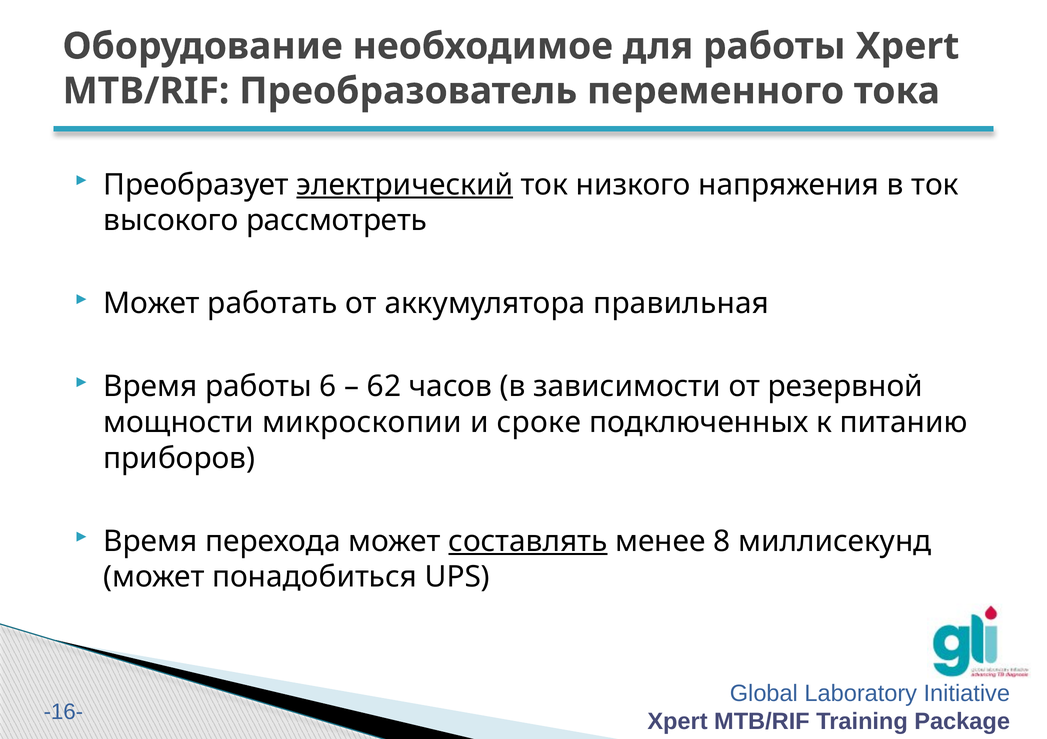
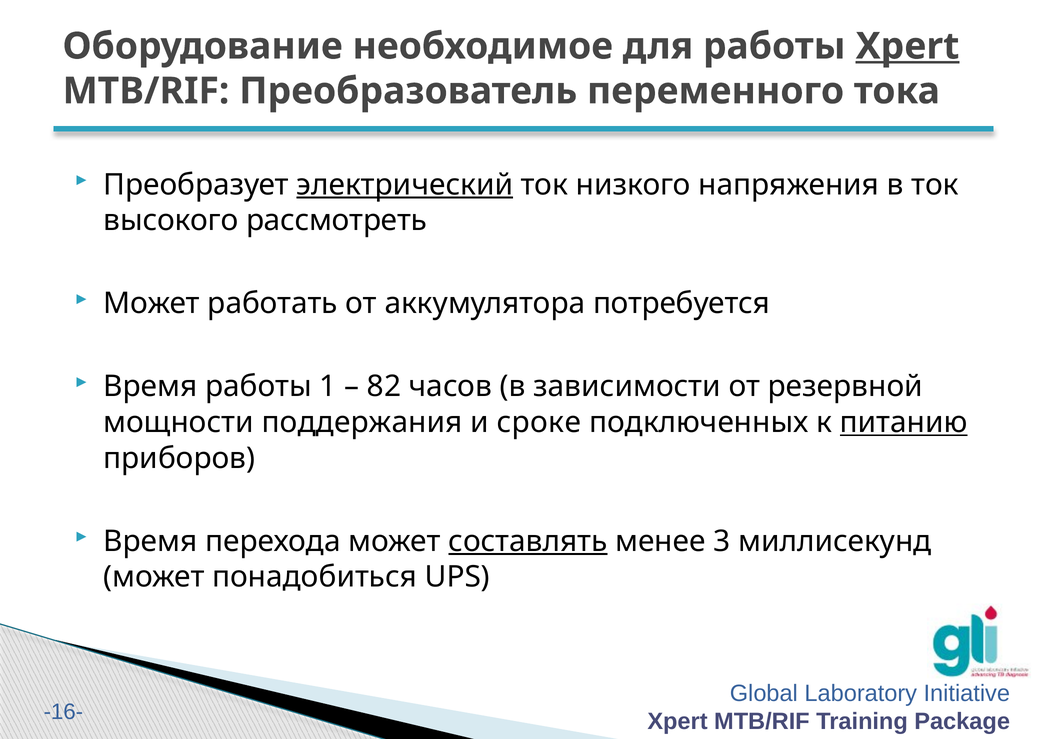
Xpert underline: none -> present (908, 46)
правильная: правильная -> потребуется (681, 304)
6: 6 -> 1 (328, 387)
62: 62 -> 82 (384, 387)
микроскопии: микроскопии -> поддержания (362, 422)
питанию underline: none -> present (904, 422)
8: 8 -> 3 (722, 541)
